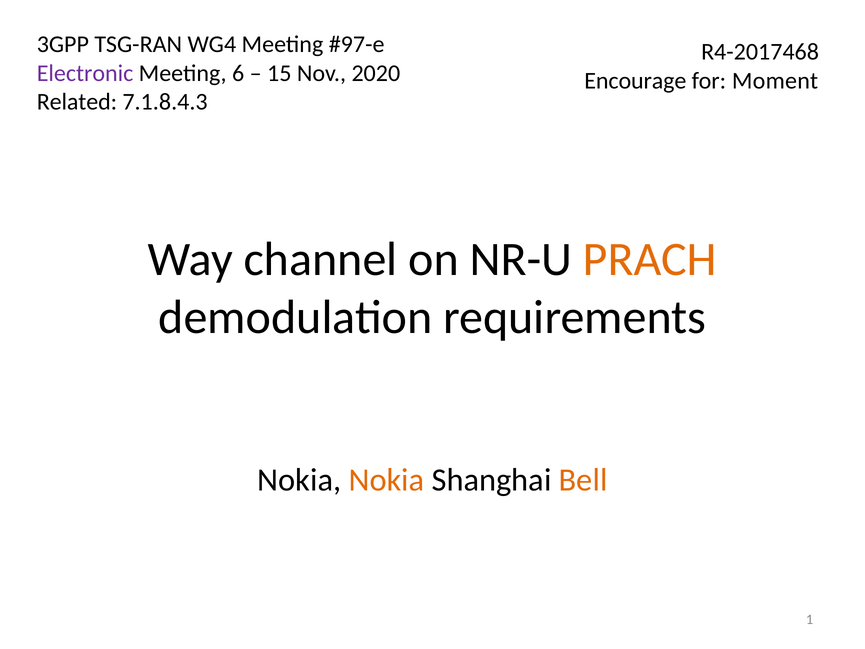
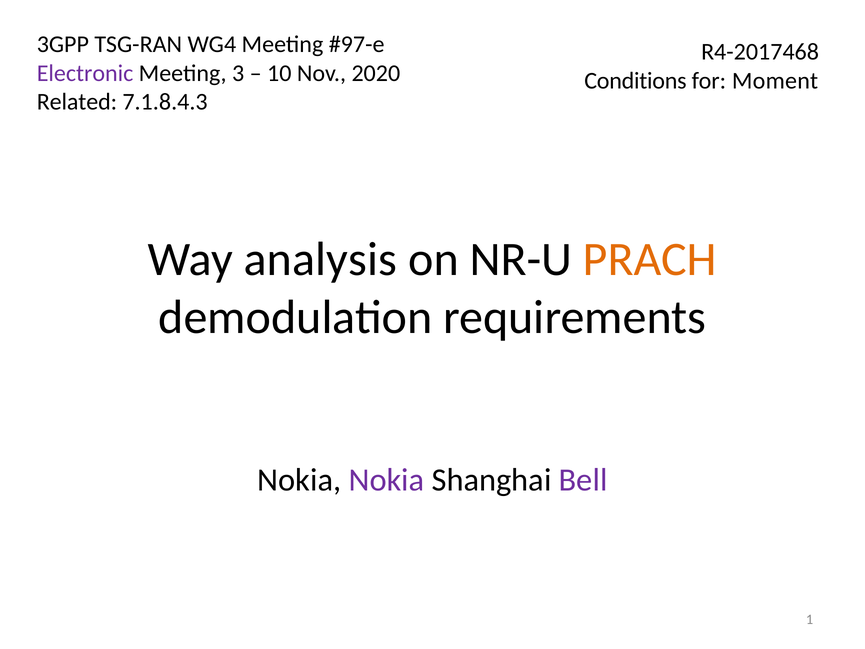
6: 6 -> 3 (238, 73)
15: 15 -> 10 (279, 73)
Encourage: Encourage -> Conditions (635, 81)
channel: channel -> analysis (320, 259)
Nokia colour: orange -> purple (386, 480)
Bell colour: orange -> purple (583, 480)
